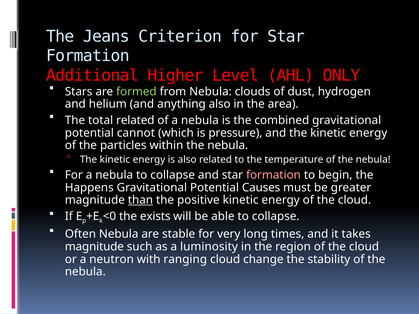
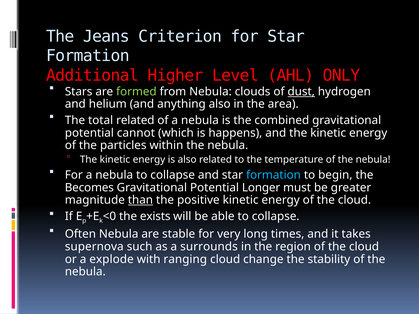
dust underline: none -> present (301, 92)
pressure: pressure -> happens (235, 133)
formation colour: pink -> light blue (273, 175)
Happens: Happens -> Becomes (89, 188)
Causes: Causes -> Longer (261, 188)
magnitude: magnitude -> supernova (94, 247)
luminosity: luminosity -> surrounds (209, 247)
neutron: neutron -> explode (112, 259)
